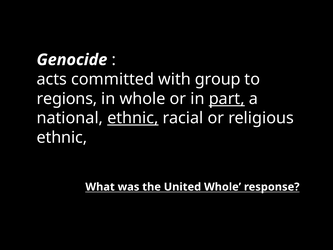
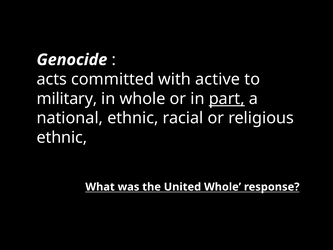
group: group -> active (218, 79)
regions: regions -> military (67, 99)
ethnic underline: present -> none (133, 118)
